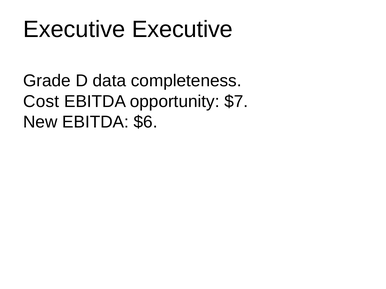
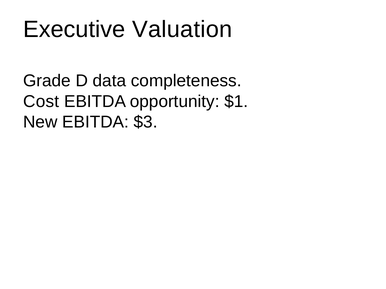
Executive Executive: Executive -> Valuation (182, 29)
$7: $7 -> $1 (236, 102)
$6: $6 -> $3 (146, 122)
